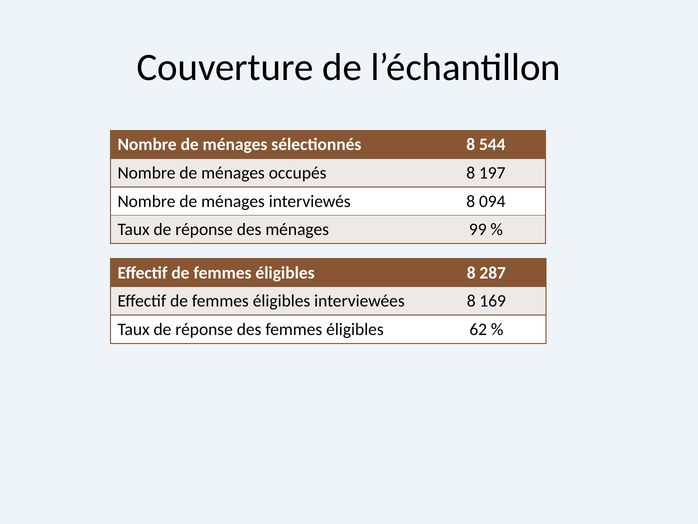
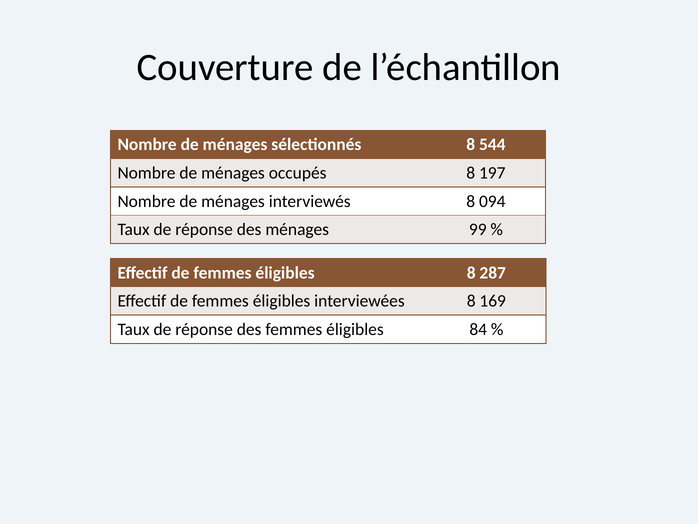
62: 62 -> 84 (478, 329)
